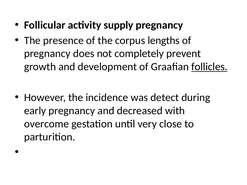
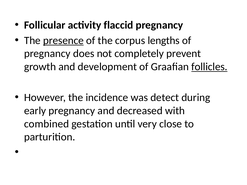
supply: supply -> flaccid (118, 25)
presence underline: none -> present (63, 40)
overcome: overcome -> combined (47, 124)
